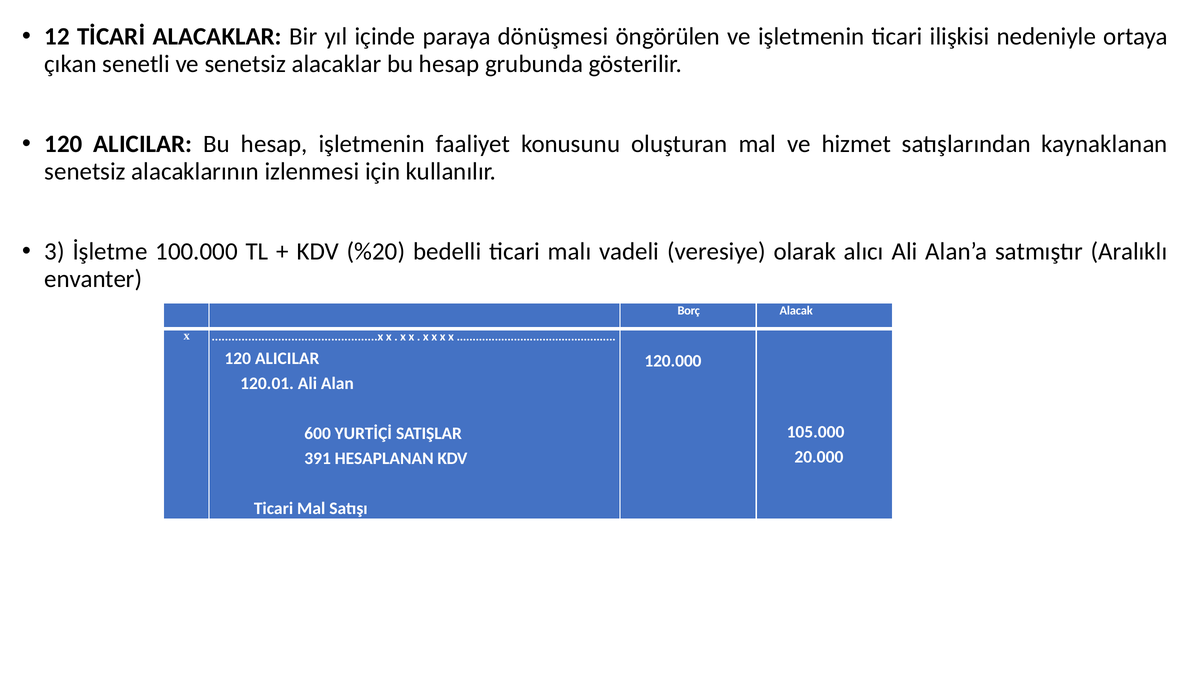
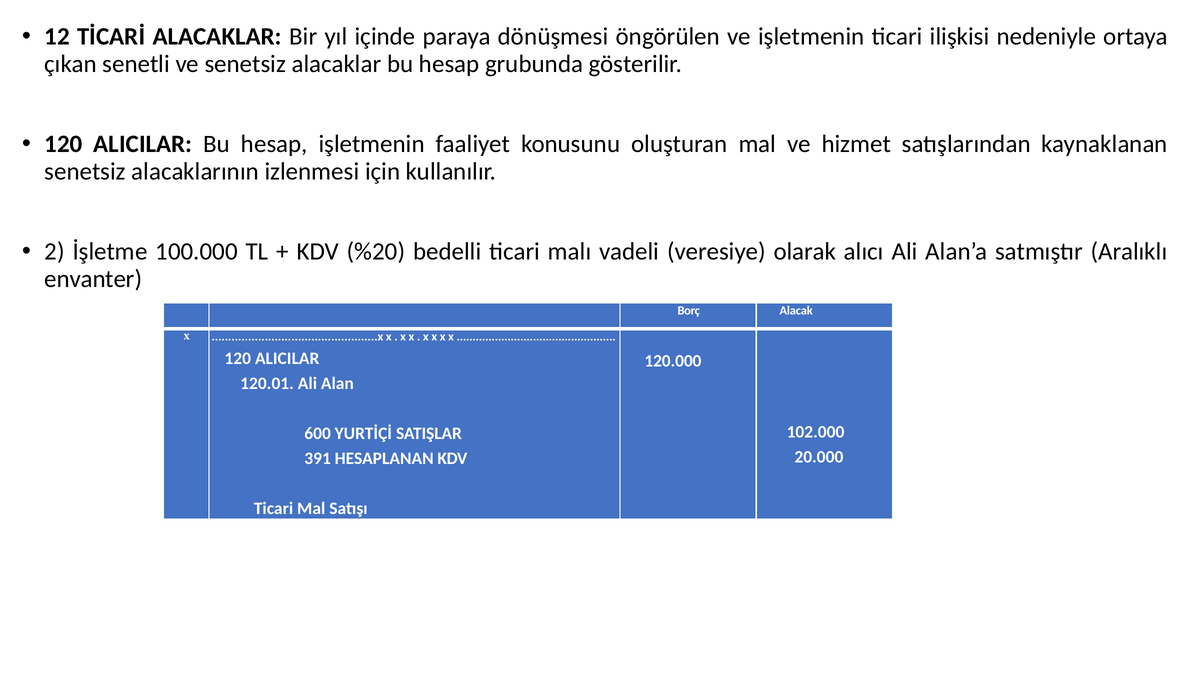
3: 3 -> 2 (55, 251)
105.000: 105.000 -> 102.000 (816, 432)
